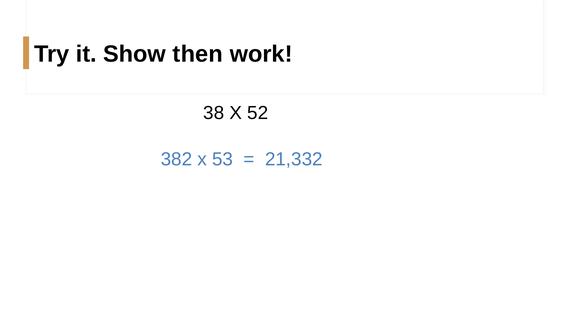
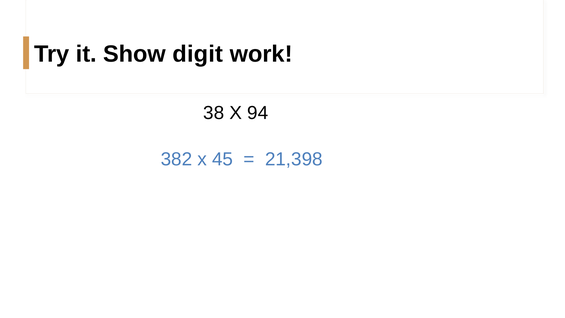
then: then -> digit (198, 54)
52: 52 -> 94 (258, 113)
53: 53 -> 45 (223, 159)
21,332: 21,332 -> 21,398 (294, 159)
